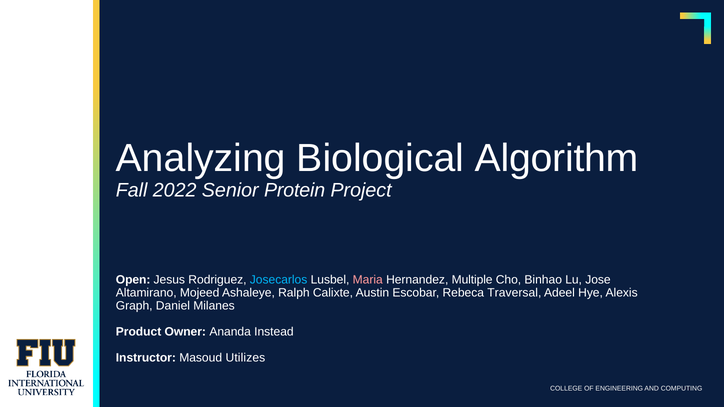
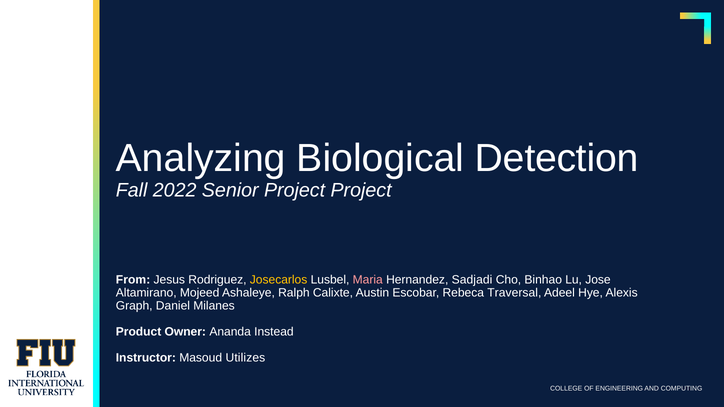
Algorithm: Algorithm -> Detection (557, 158)
Senior Protein: Protein -> Project (295, 190)
Open: Open -> From (133, 280)
Josecarlos colour: light blue -> yellow (279, 280)
Multiple: Multiple -> Sadjadi (472, 280)
